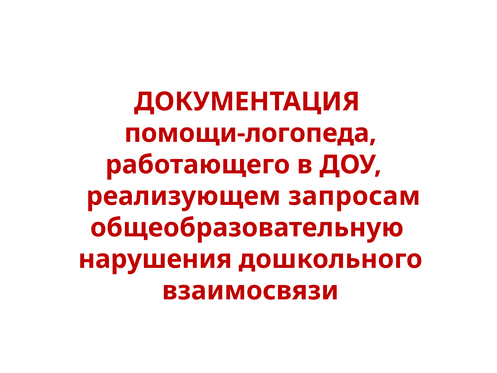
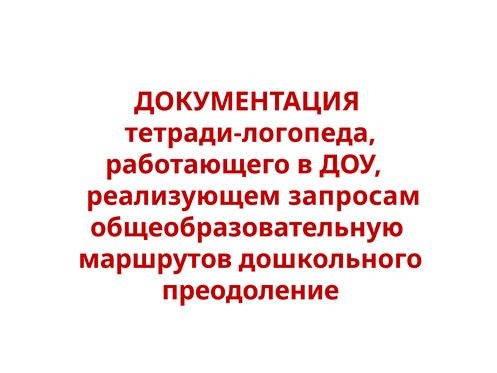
помощи-логопеда: помощи-логопеда -> тетради-логопеда (250, 133)
нарушения: нарушения -> маршрутов (155, 259)
взаимосвязи: взаимосвязи -> преодоление (250, 291)
